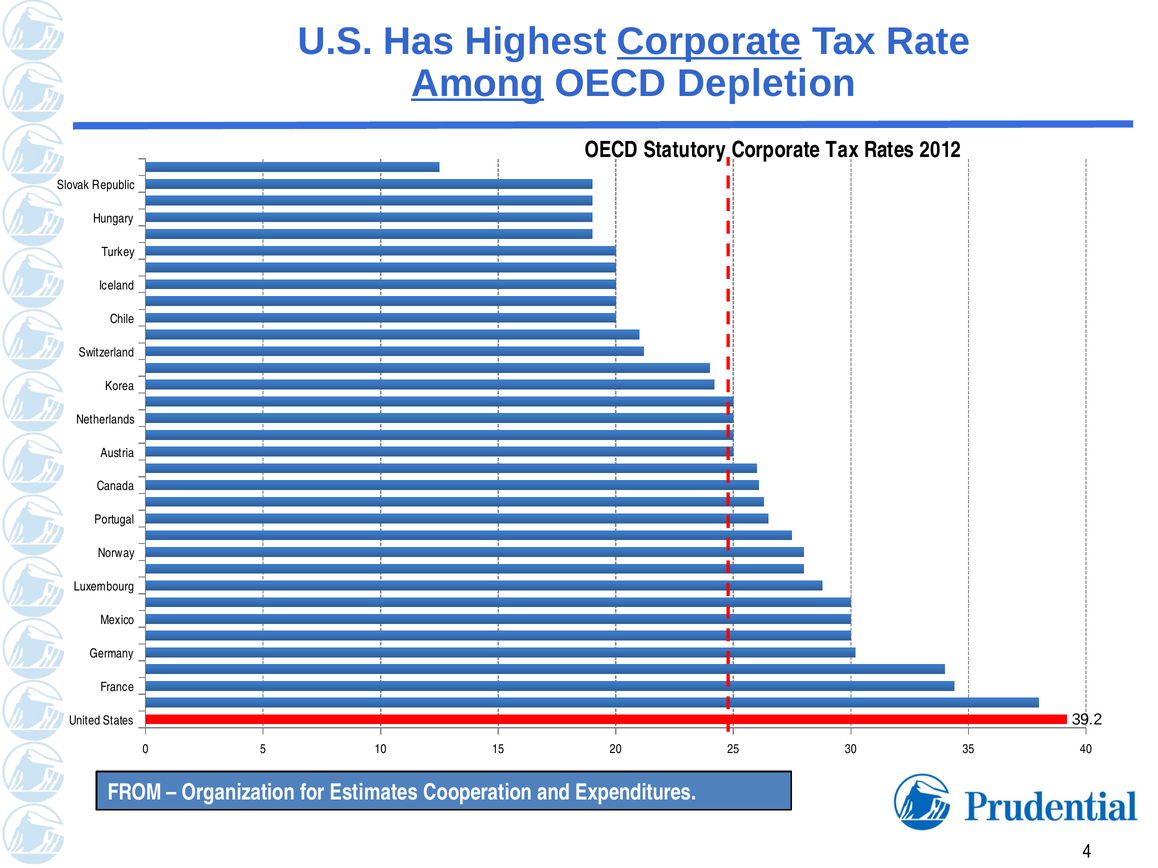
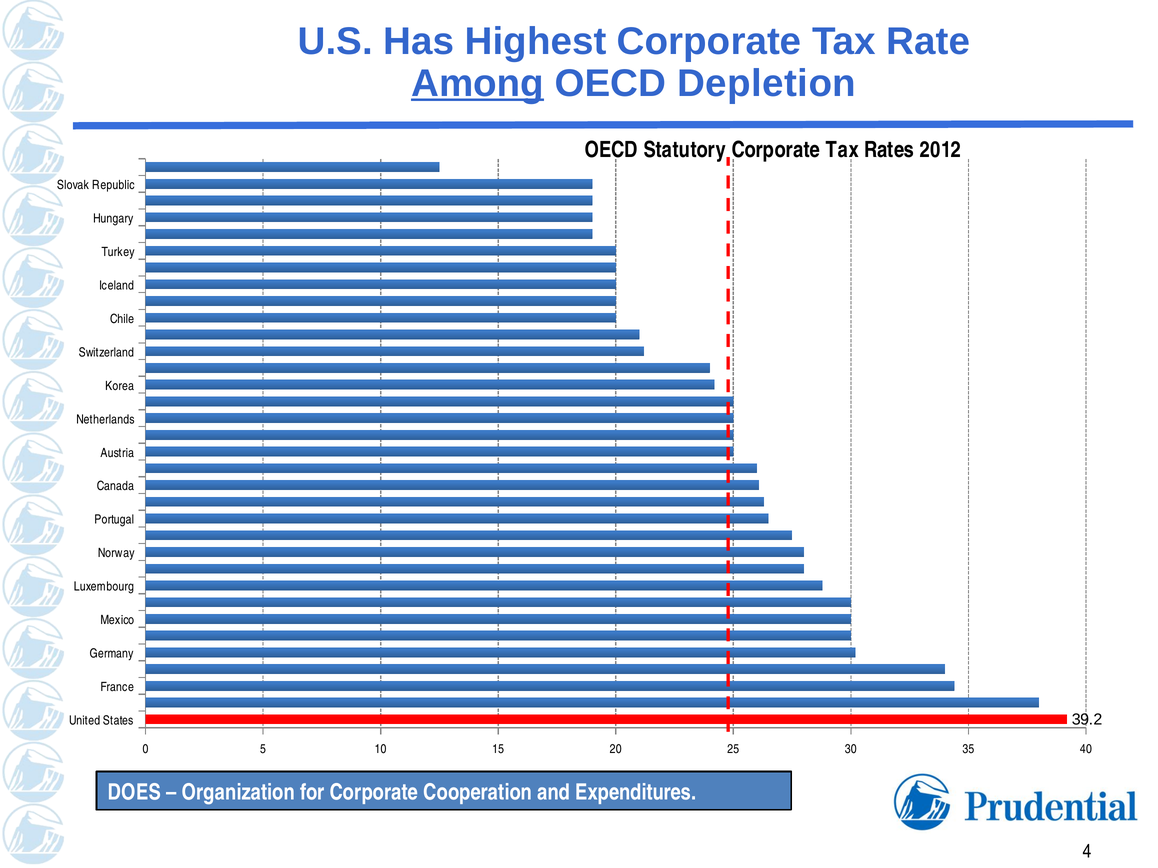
Corporate underline: present -> none (709, 42)
FROM: FROM -> DOES (134, 793)
for Estimates: Estimates -> Corporate (374, 793)
